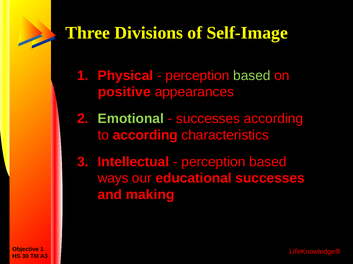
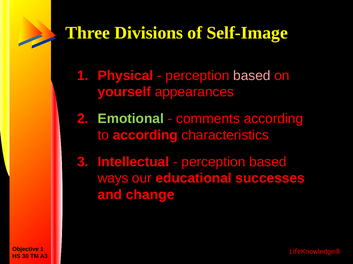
based colour: light green -> pink (252, 76)
positive: positive -> yourself (124, 92)
successes: successes -> comments (208, 119)
making: making -> change (150, 195)
